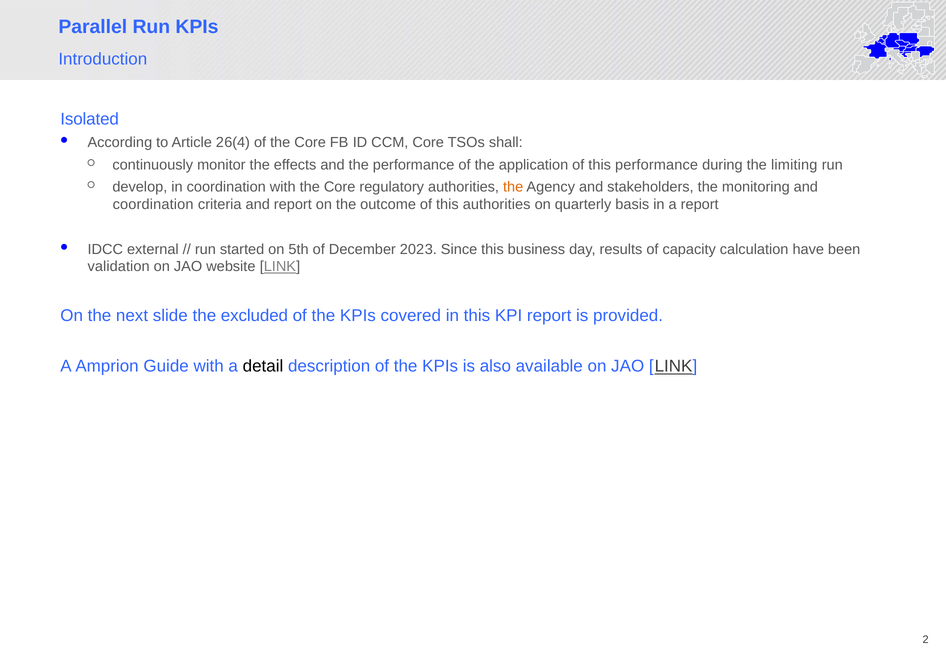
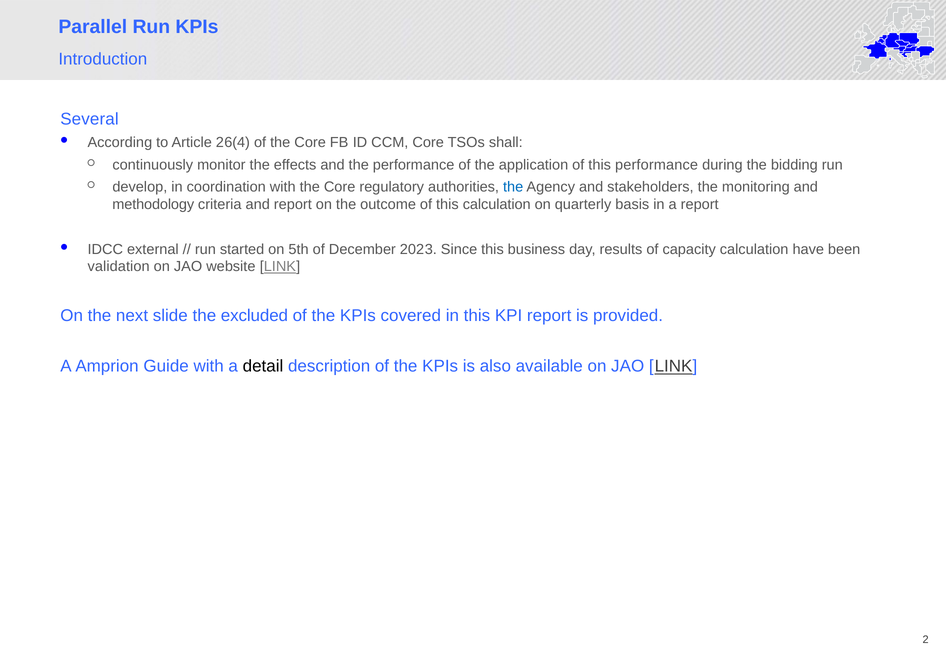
Isolated: Isolated -> Several (89, 119)
limiting: limiting -> bidding (794, 165)
the colour: orange -> blue (513, 187)
coordination: coordination -> methodology (153, 205)
this authorities: authorities -> calculation (497, 205)
